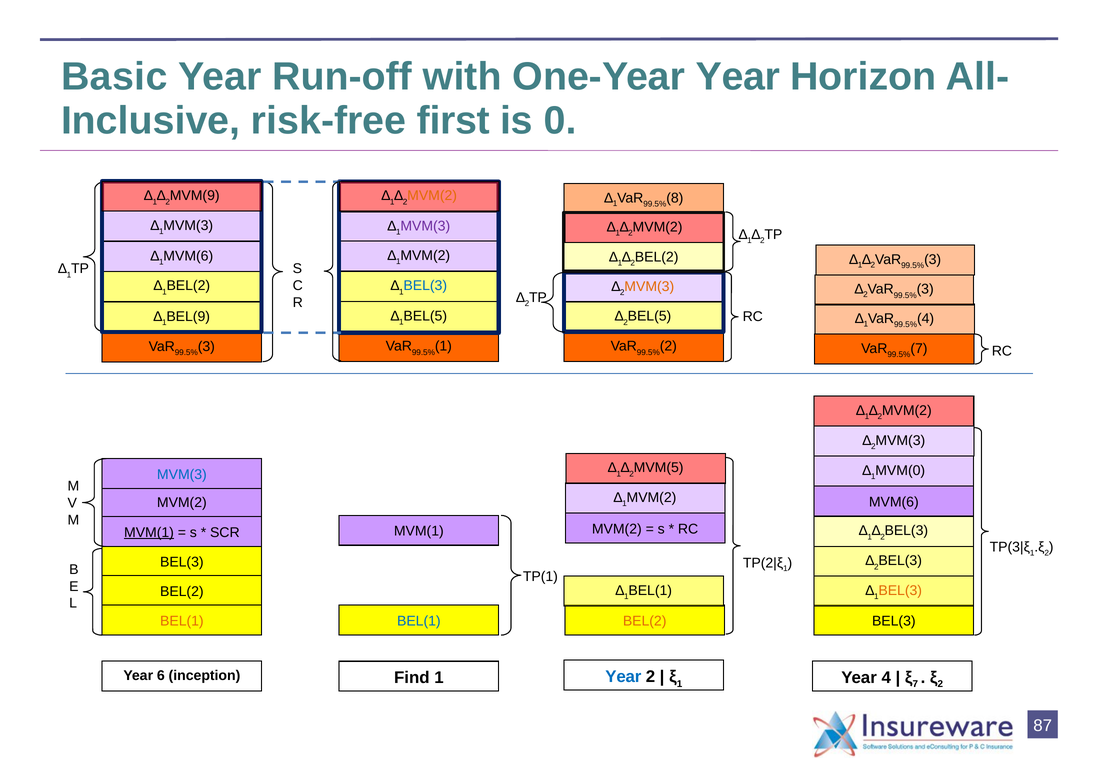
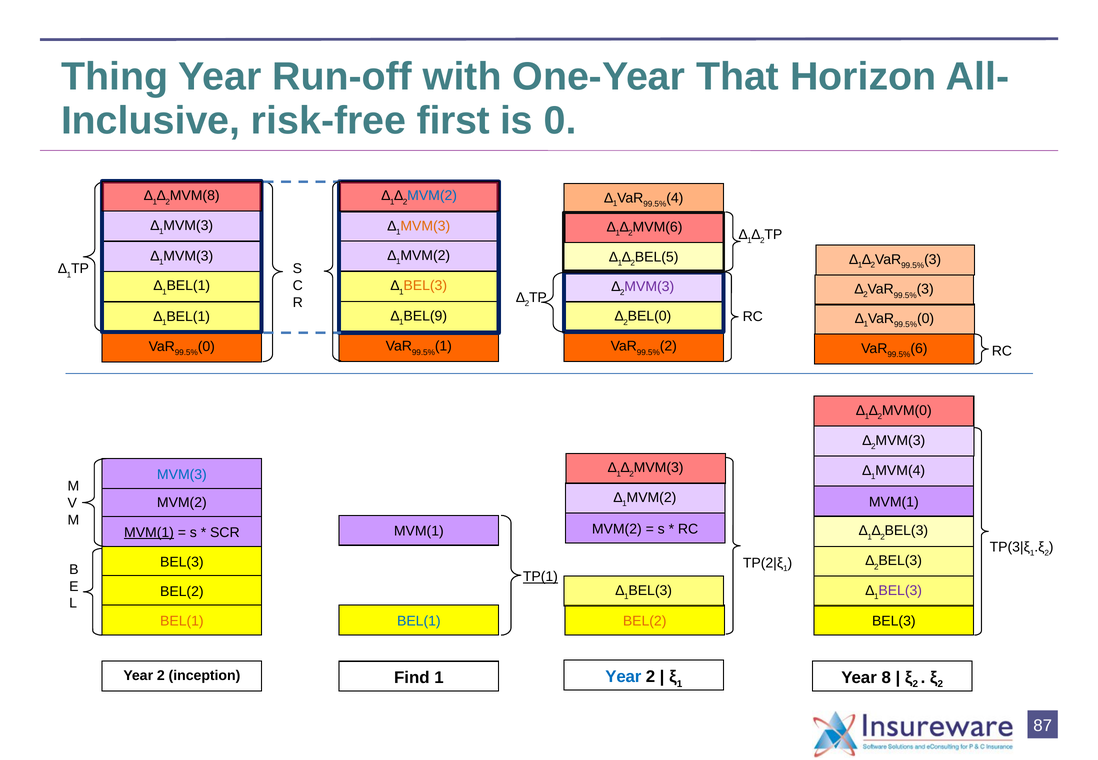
Basic: Basic -> Thing (115, 77)
One-Year Year: Year -> That (738, 77)
MVM(9: MVM(9 -> MVM(8 (195, 196)
MVM(2 colour: orange -> blue (432, 196)
8: 8 -> 4 (675, 198)
MVM(3 colour: purple -> orange (425, 226)
MVM(2: MVM(2 -> MVM(6 (658, 227)
MVM(6: MVM(6 -> MVM(3 (188, 256)
2 BEL(2: BEL(2 -> BEL(5 (657, 257)
BEL(2: BEL(2 -> BEL(1 (188, 286)
BEL(3 colour: blue -> orange (425, 286)
MVM(3 colour: orange -> purple (649, 286)
1 BEL(5: BEL(5 -> BEL(9 (425, 316)
2 BEL(5: BEL(5 -> BEL(0 (649, 316)
BEL(9: BEL(9 -> BEL(1 (188, 317)
4: 4 -> 0 (926, 319)
3: 3 -> 0 (206, 347)
7: 7 -> 6 (919, 349)
MVM(2: MVM(2 -> MVM(0 (907, 411)
MVM(5: MVM(5 -> MVM(3 (659, 468)
MVM(0: MVM(0 -> MVM(4 (900, 471)
MVM(6: MVM(6 -> MVM(1 (894, 502)
TP(1 underline: none -> present (540, 577)
BEL(1: BEL(1 -> BEL(3 (650, 591)
BEL(3 colour: orange -> purple (900, 591)
6: 6 -> 2 (161, 676)
Year 4: 4 -> 8 (886, 678)
7: 7 -> 2 (915, 684)
